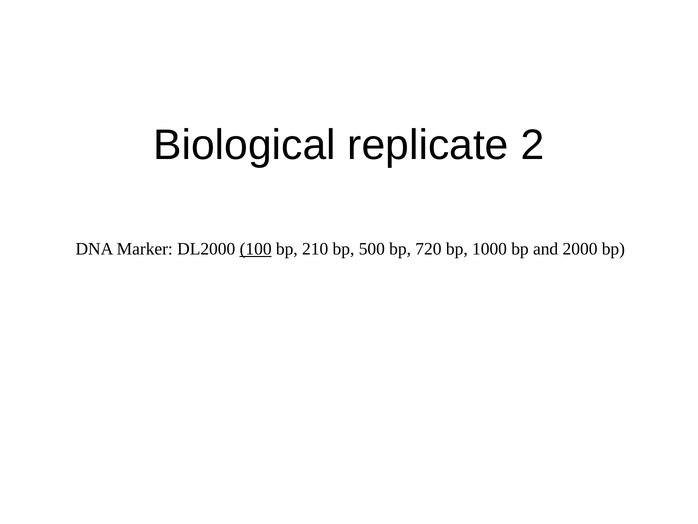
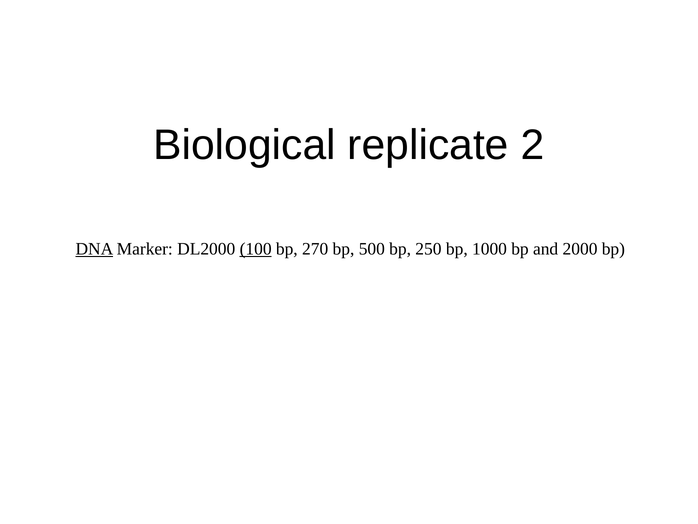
DNA underline: none -> present (94, 249)
210: 210 -> 270 (315, 249)
720: 720 -> 250 (428, 249)
